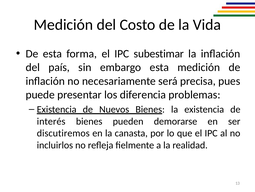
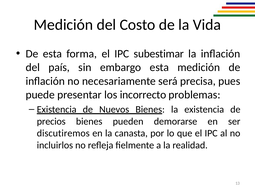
diferencia: diferencia -> incorrecto (143, 94)
interés: interés -> precios (51, 121)
